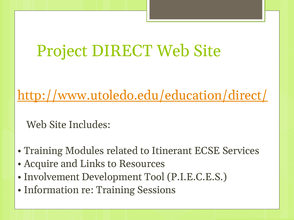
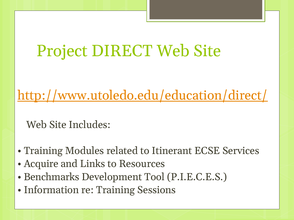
Involvement: Involvement -> Benchmarks (52, 177)
